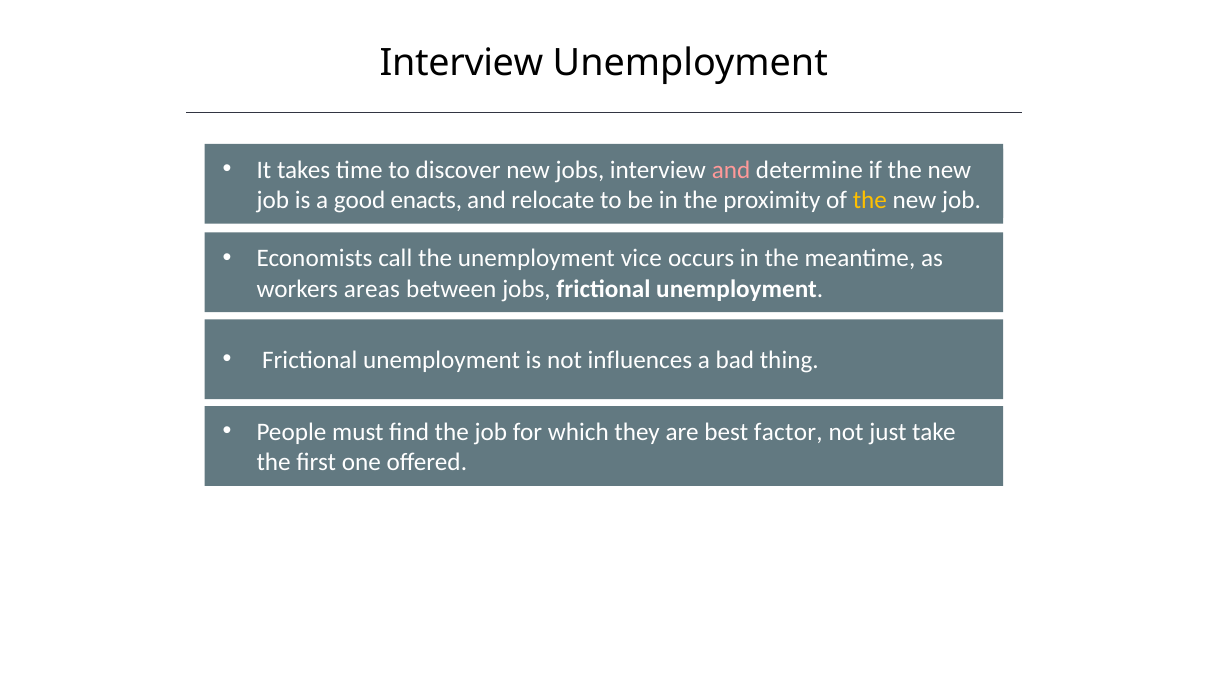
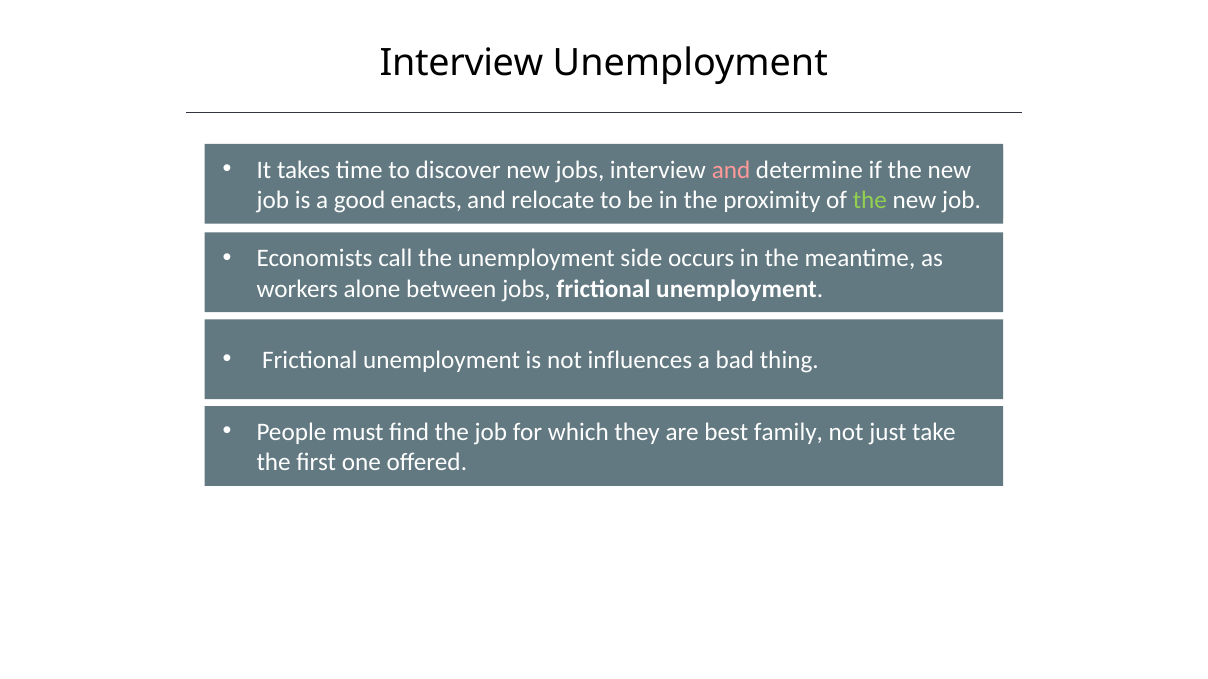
the colour: yellow -> light green (870, 200)
vice: vice -> side (641, 259)
areas: areas -> alone (372, 289)
factor: factor -> family (788, 432)
